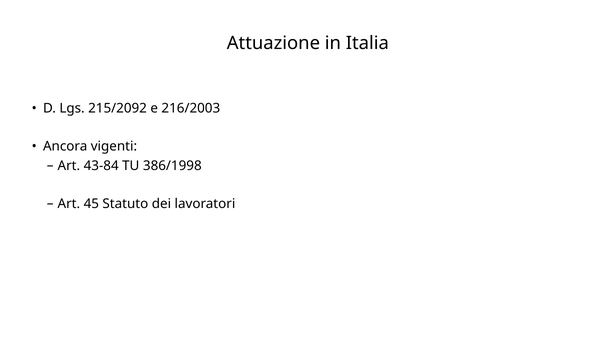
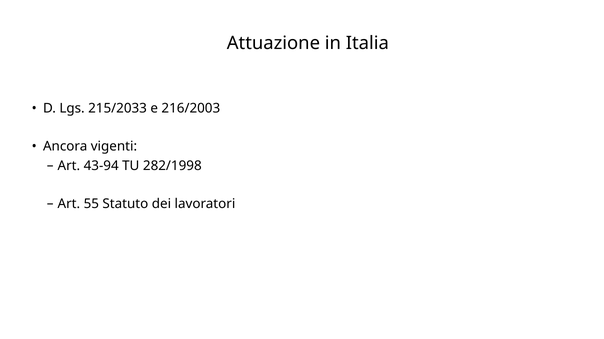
215/2092: 215/2092 -> 215/2033 (118, 109)
43-84: 43-84 -> 43-94 (101, 166)
386/1998: 386/1998 -> 282/1998 (172, 166)
45: 45 -> 55 (91, 204)
